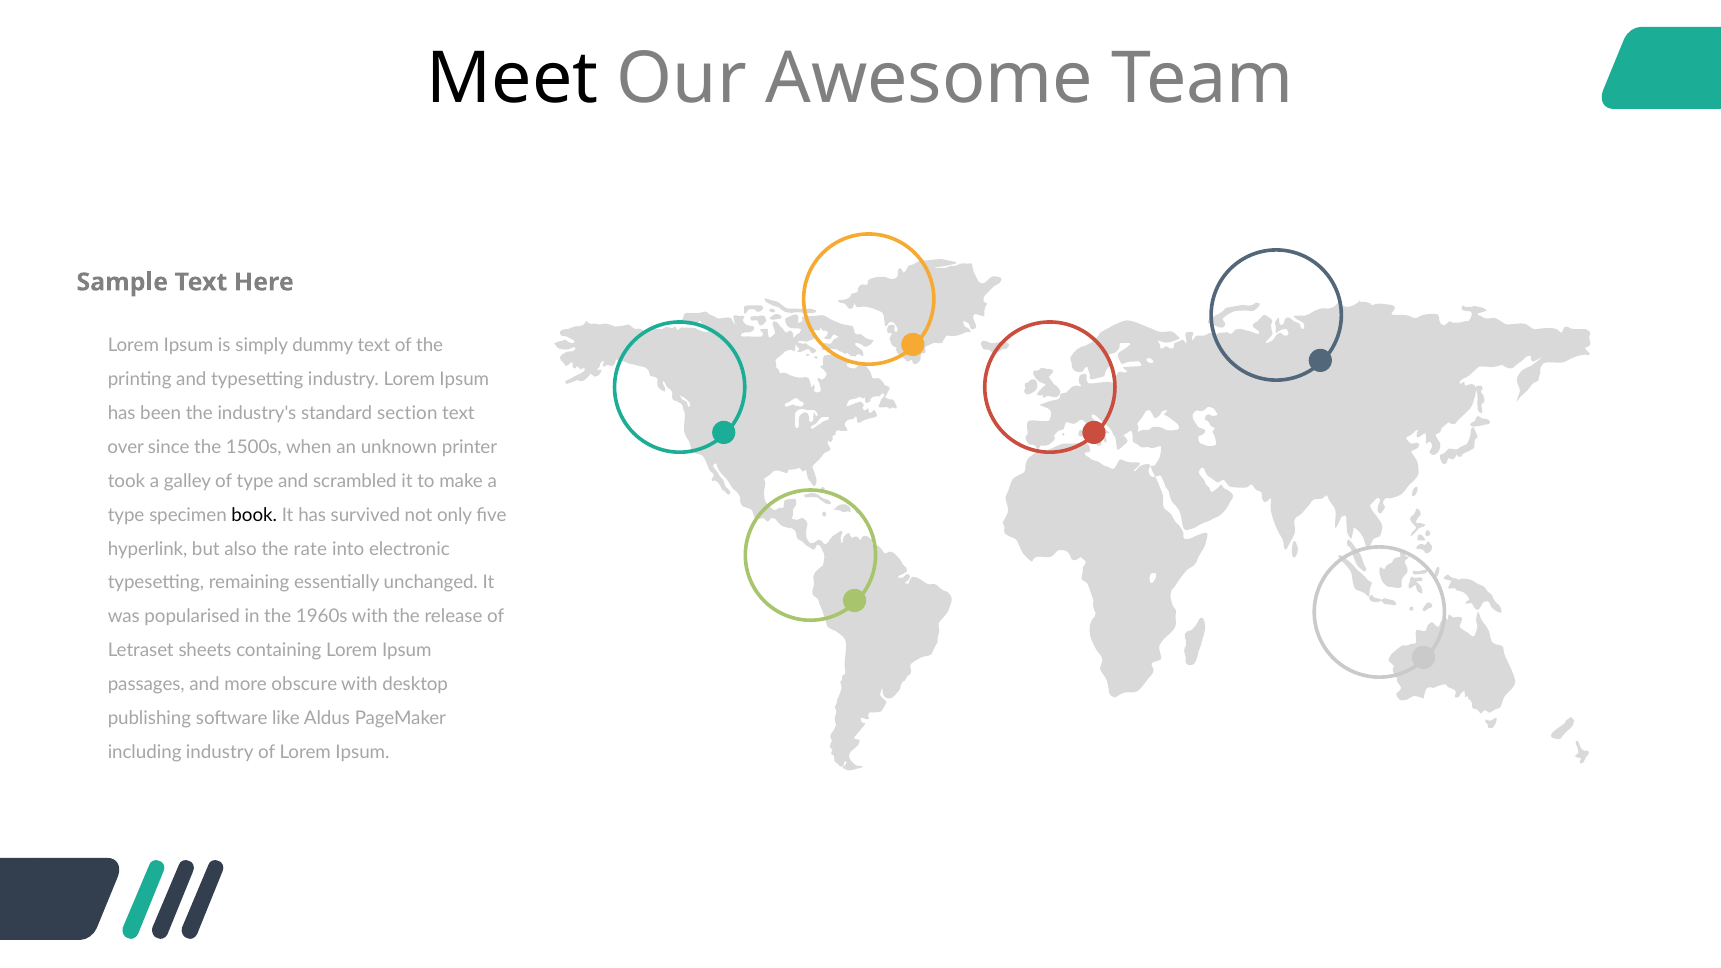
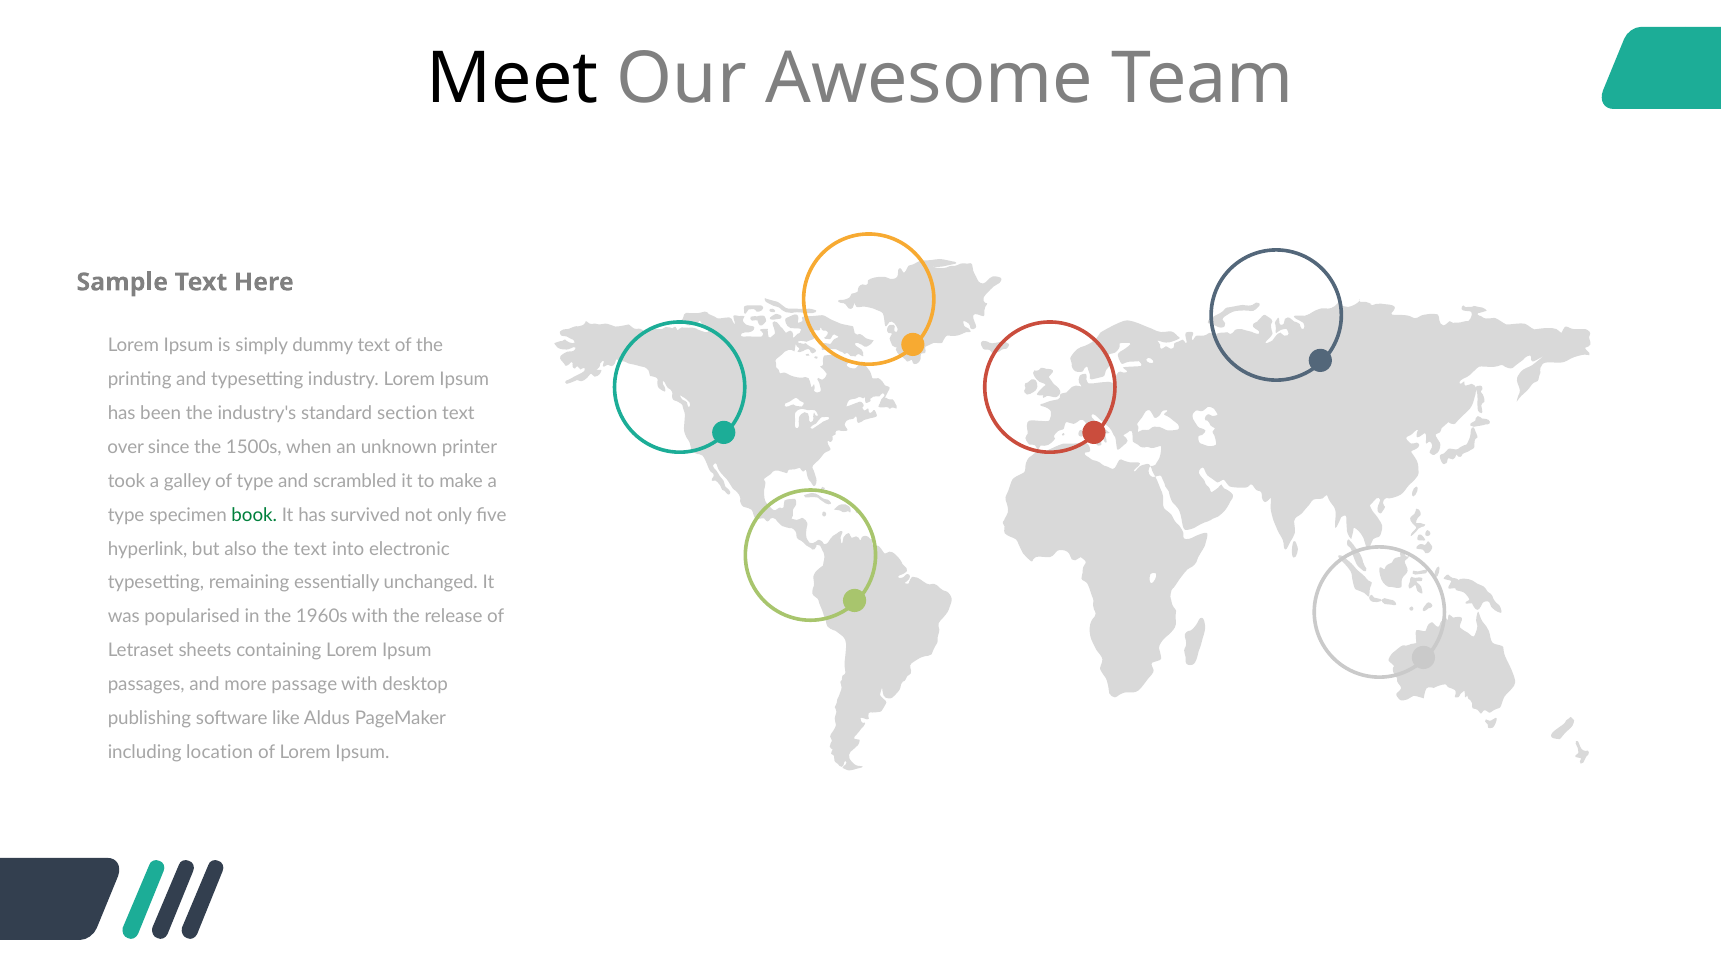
book colour: black -> green (254, 515)
the rate: rate -> text (310, 549)
obscure: obscure -> passage (304, 684)
including industry: industry -> location (220, 752)
